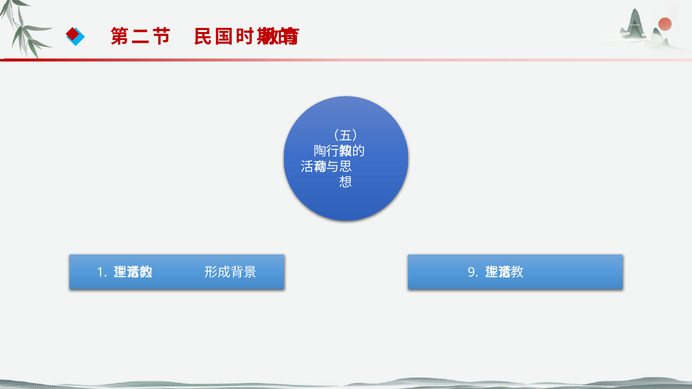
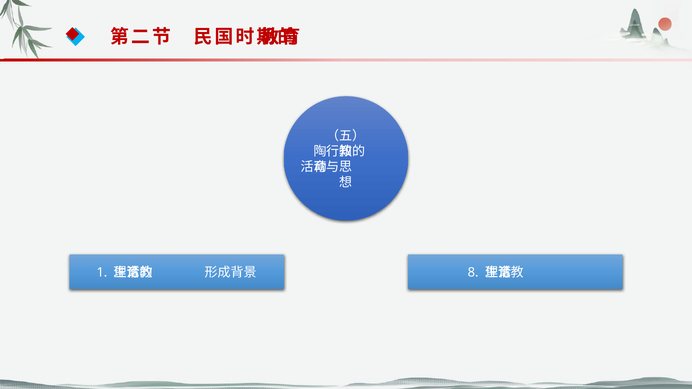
9: 9 -> 8 (473, 273)
